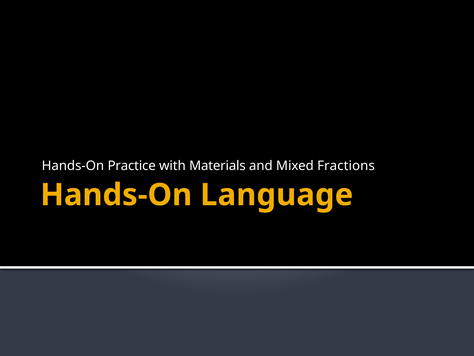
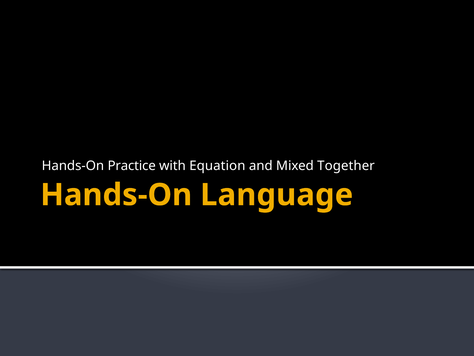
Materials: Materials -> Equation (217, 166)
Fractions: Fractions -> Together (346, 166)
